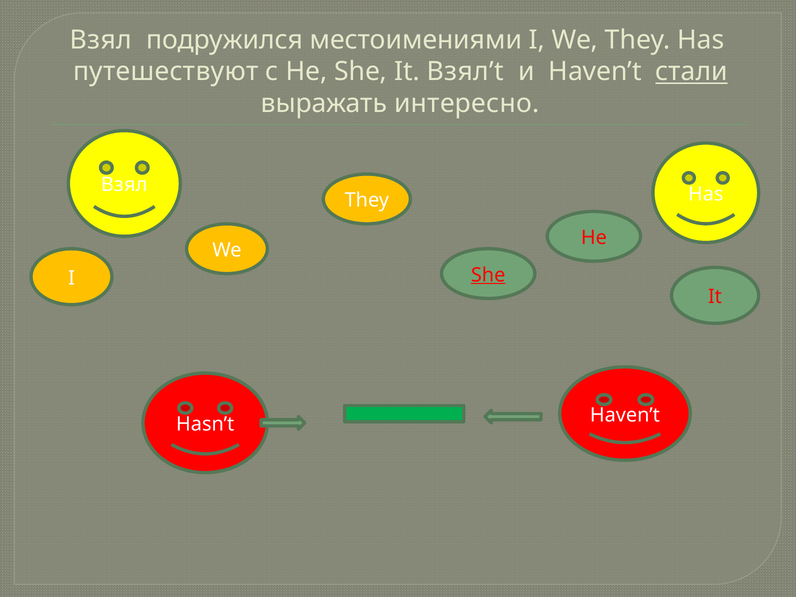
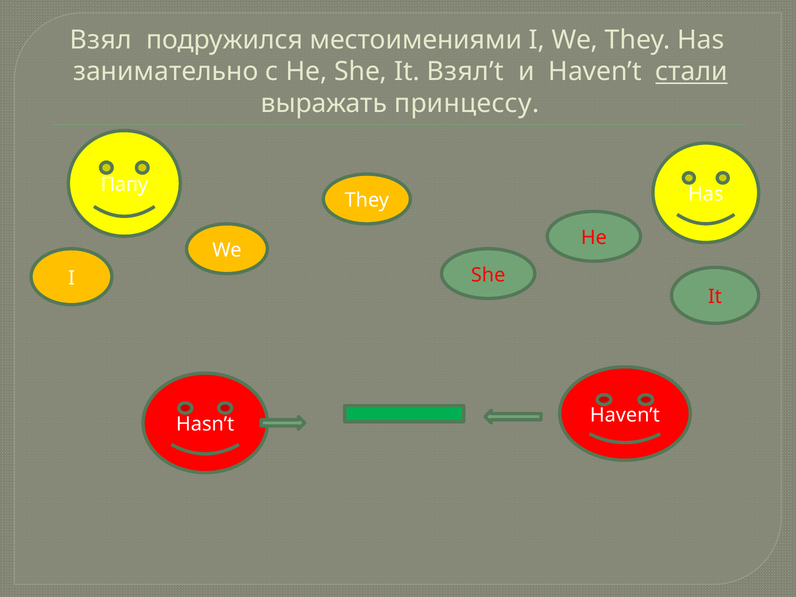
путешествуют: путешествуют -> занимательно (166, 72)
интересно: интересно -> принцессу (467, 104)
Взял: Взял -> Папу (124, 185)
She underline: present -> none (488, 275)
